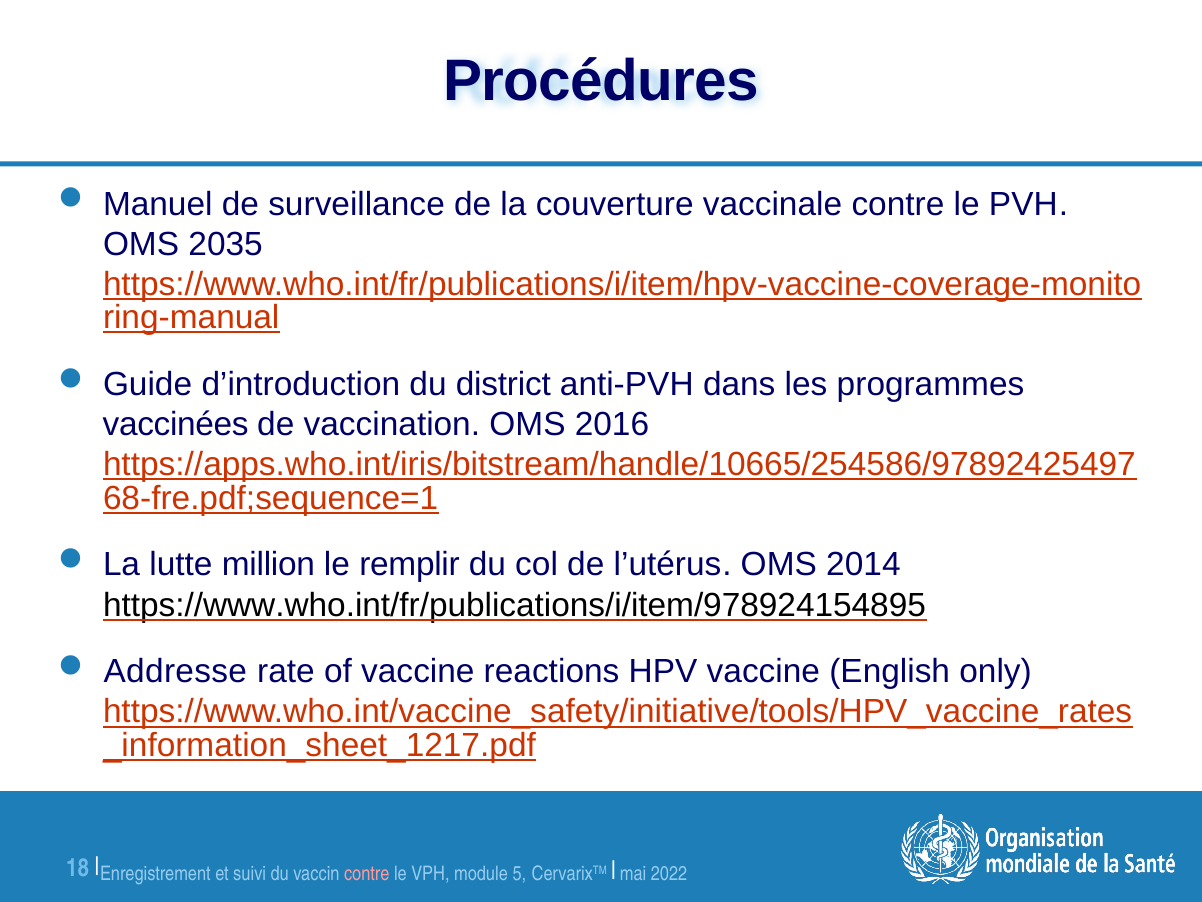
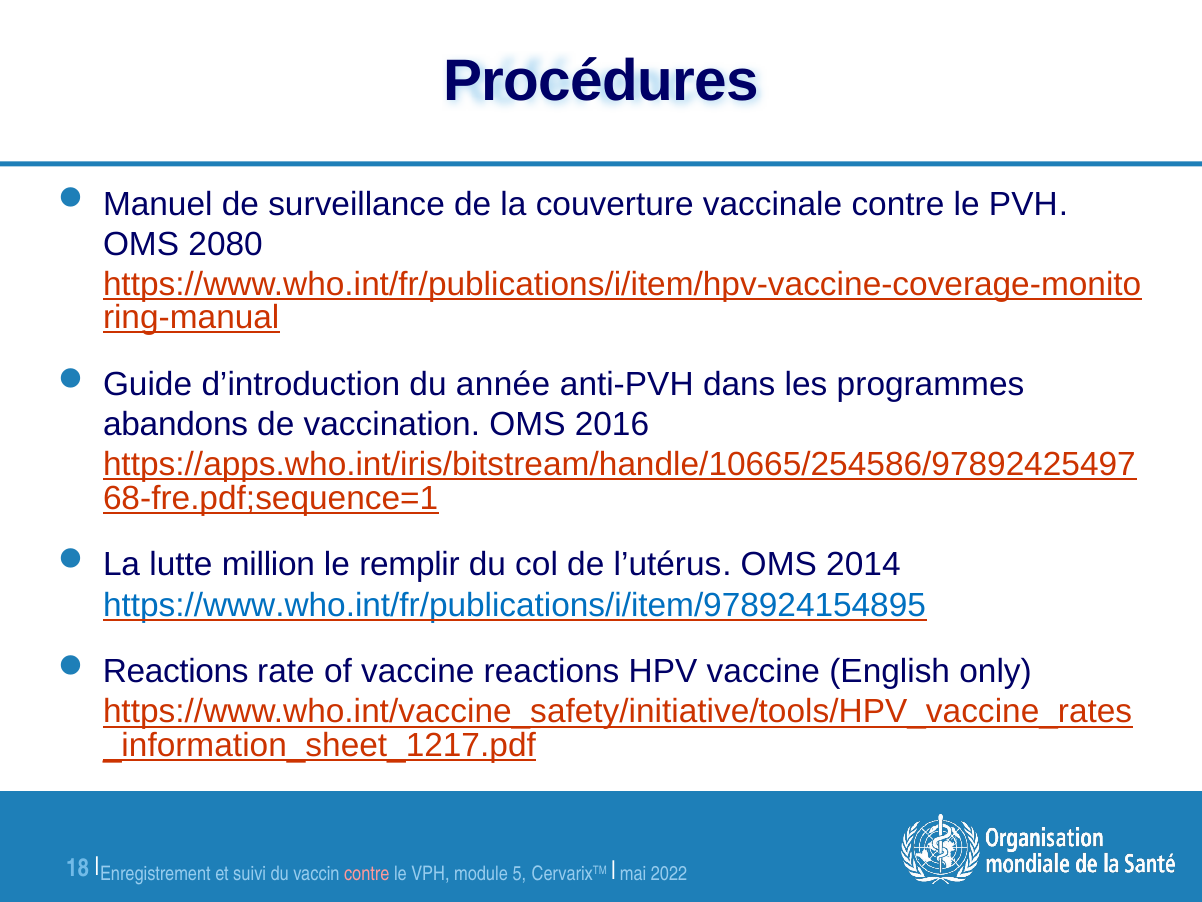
2035: 2035 -> 2080 (226, 244)
district: district -> année (503, 384)
vaccinées: vaccinées -> abandons (176, 424)
https://www.who.int/fr/publications/i/item/978924154895 colour: black -> blue (514, 605)
Addresse: Addresse -> Reactions (176, 671)
